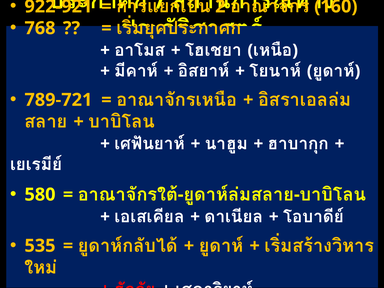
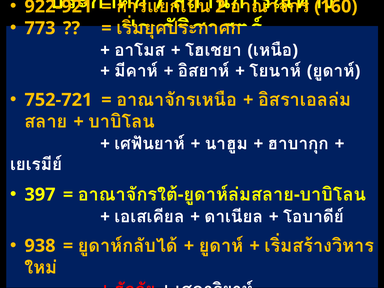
768: 768 -> 773 (40, 28)
789-721: 789-721 -> 752-721 (58, 100)
580: 580 -> 397 (40, 195)
535: 535 -> 938 (40, 246)
